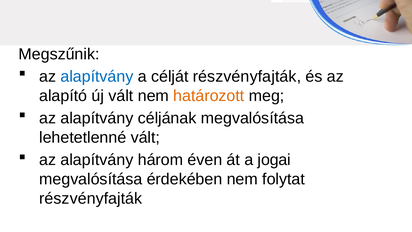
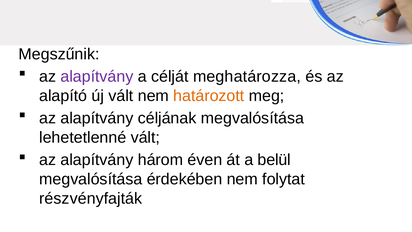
alapítvány colour: blue -> purple (97, 76)
célját részvényfajták: részvényfajták -> meghatározza (247, 76)
jogai: jogai -> belül (274, 160)
